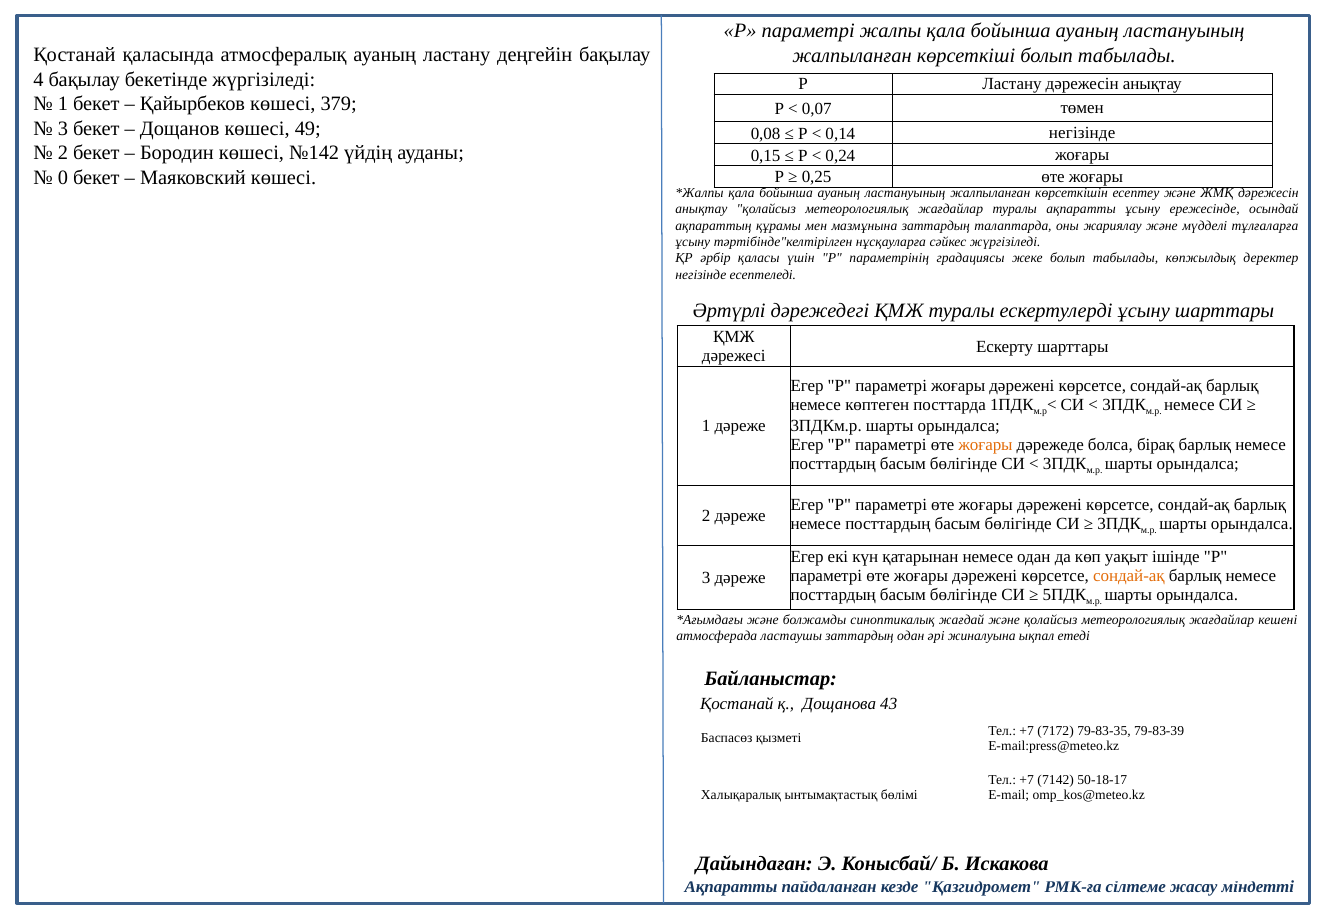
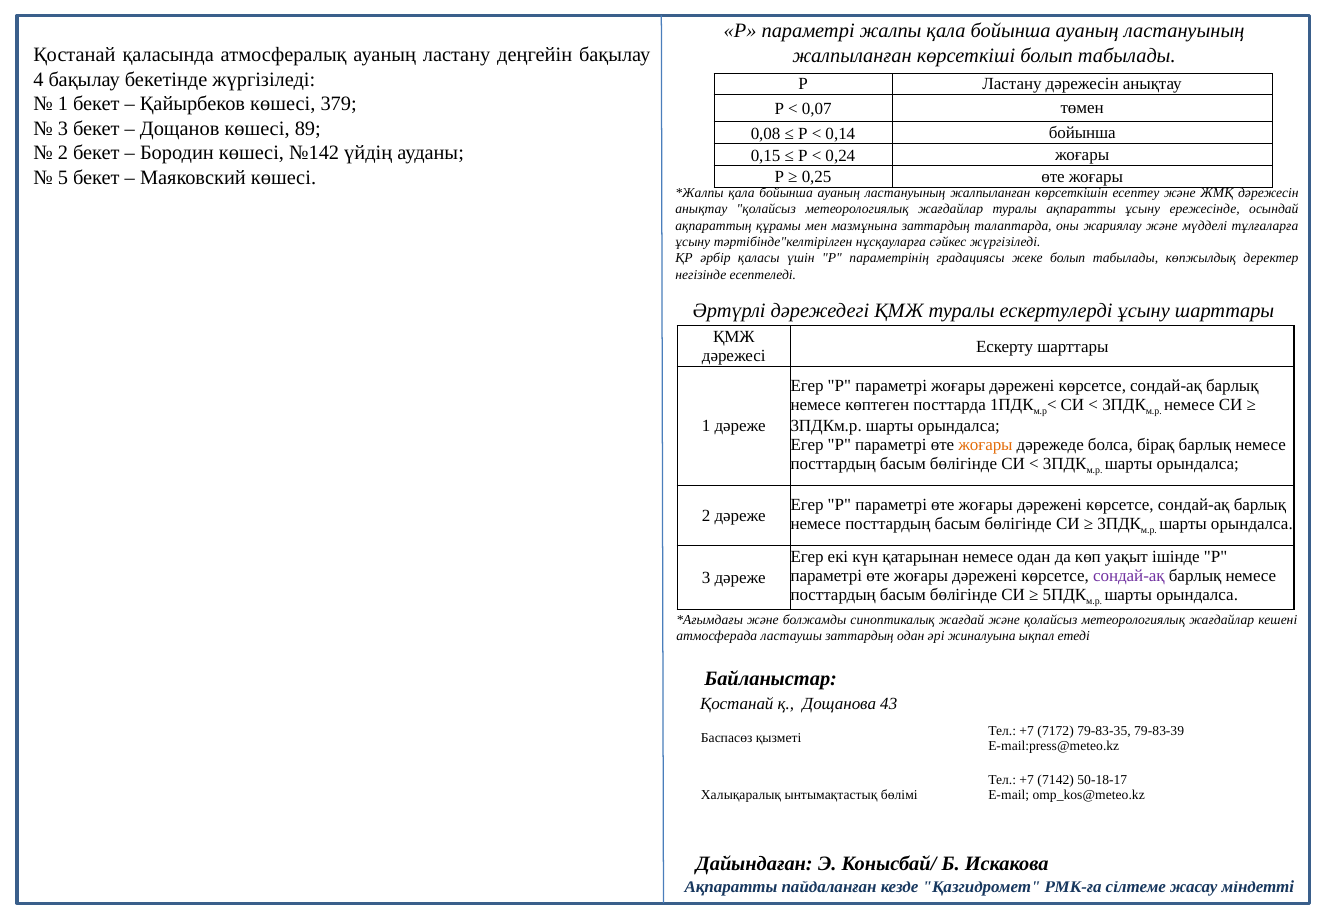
49: 49 -> 89 (308, 129)
0,14 негізінде: негізінде -> бойынша (1082, 133)
0: 0 -> 5 (63, 178)
сондай-ақ colour: orange -> purple (1129, 576)
